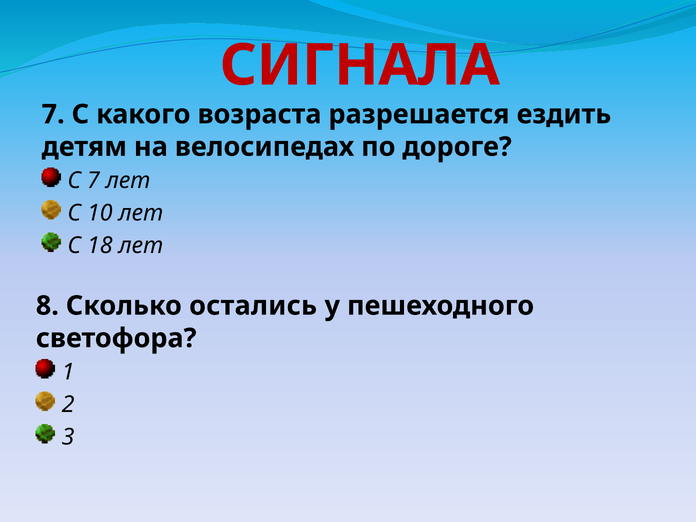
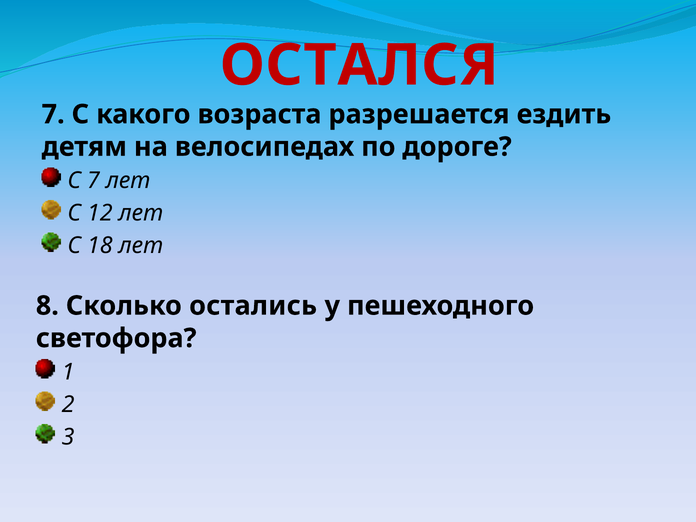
СИГНАЛА: СИГНАЛА -> ОСТАЛСЯ (359, 65)
10: 10 -> 12 (100, 213)
